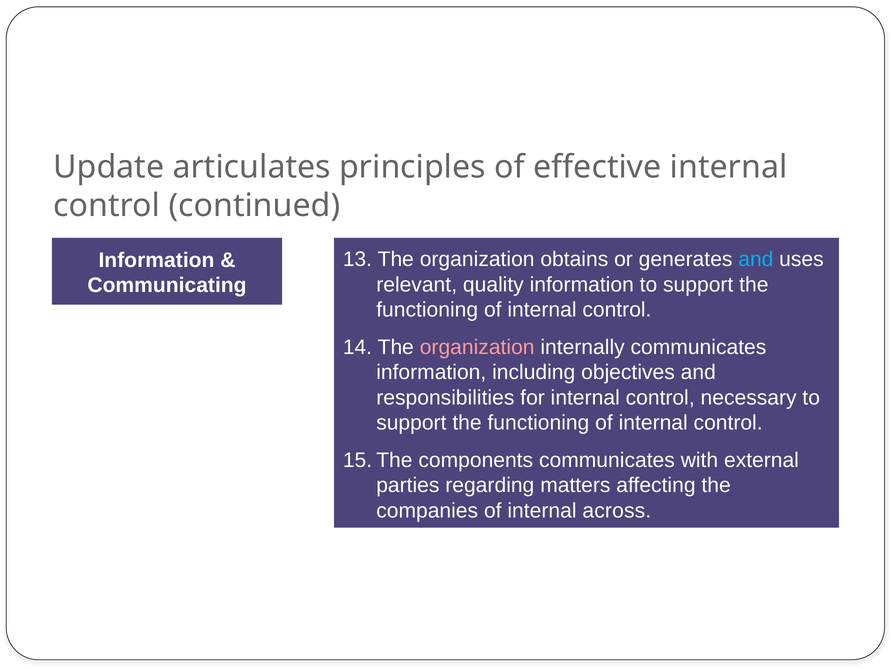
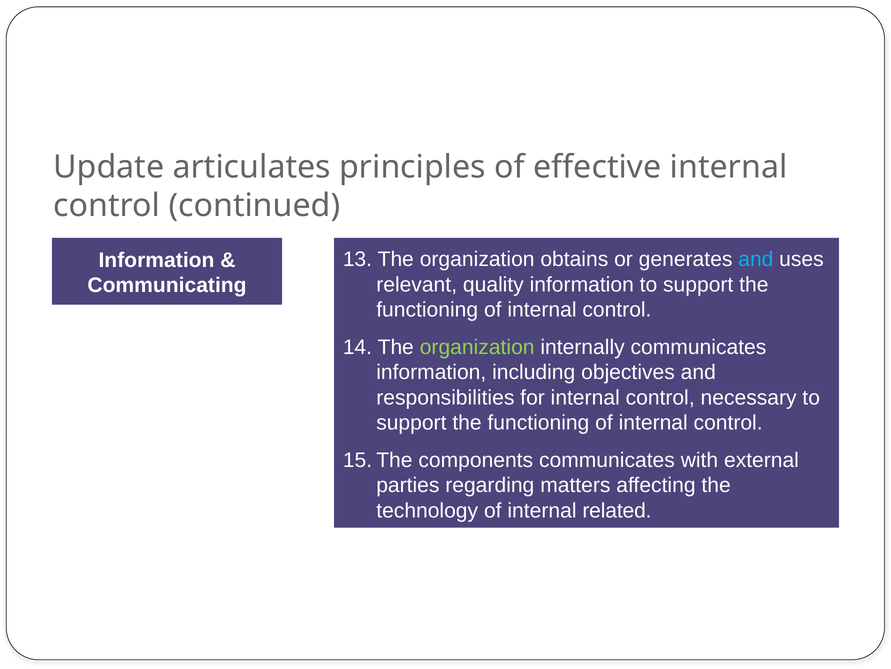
organization colour: pink -> light green (477, 347)
companies: companies -> technology (427, 510)
across: across -> related (617, 510)
